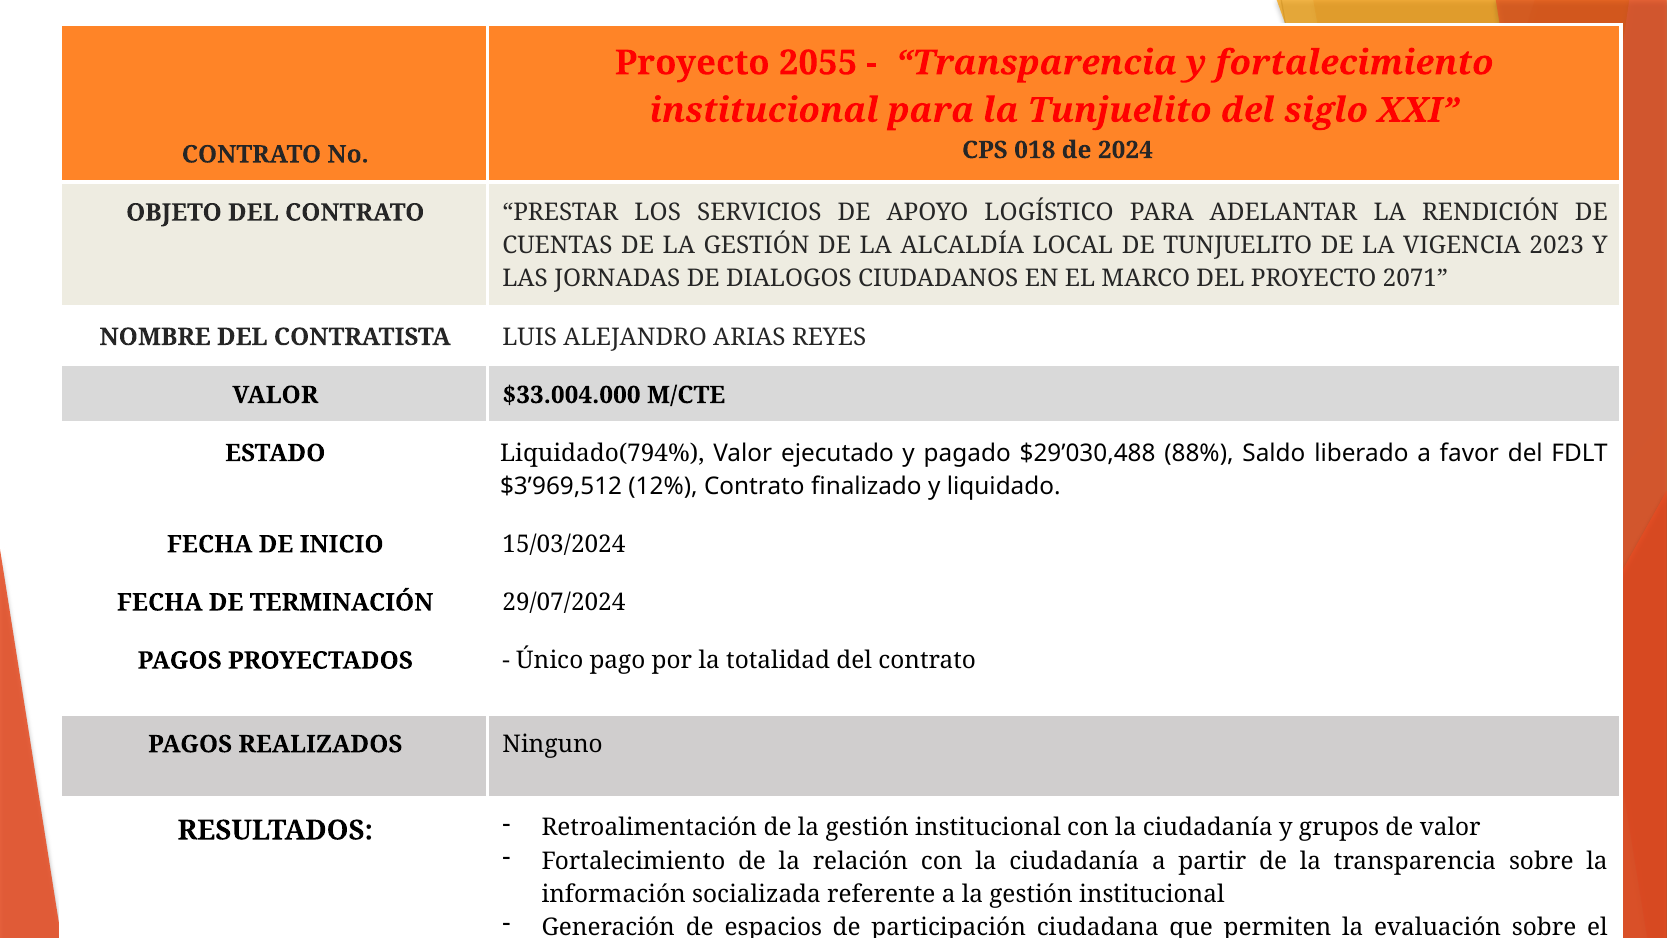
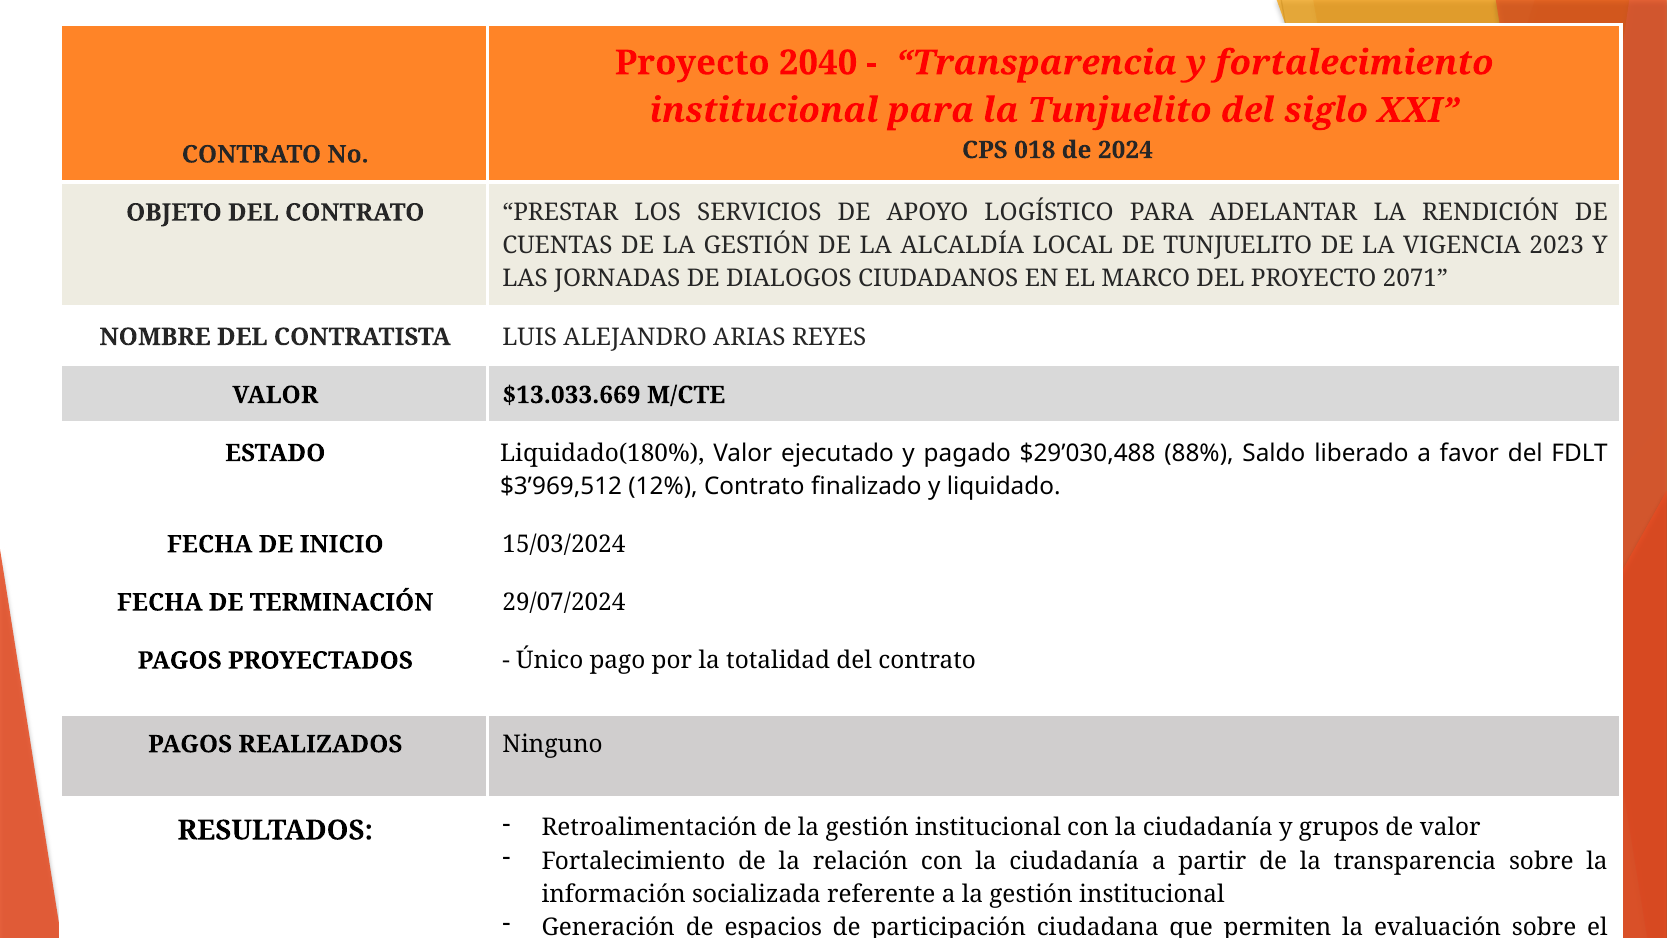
2055: 2055 -> 2040 (818, 63)
$33.004.000: $33.004.000 -> $13.033.669 (572, 395)
Liquidado(794%: Liquidado(794% -> Liquidado(180% (602, 453)
